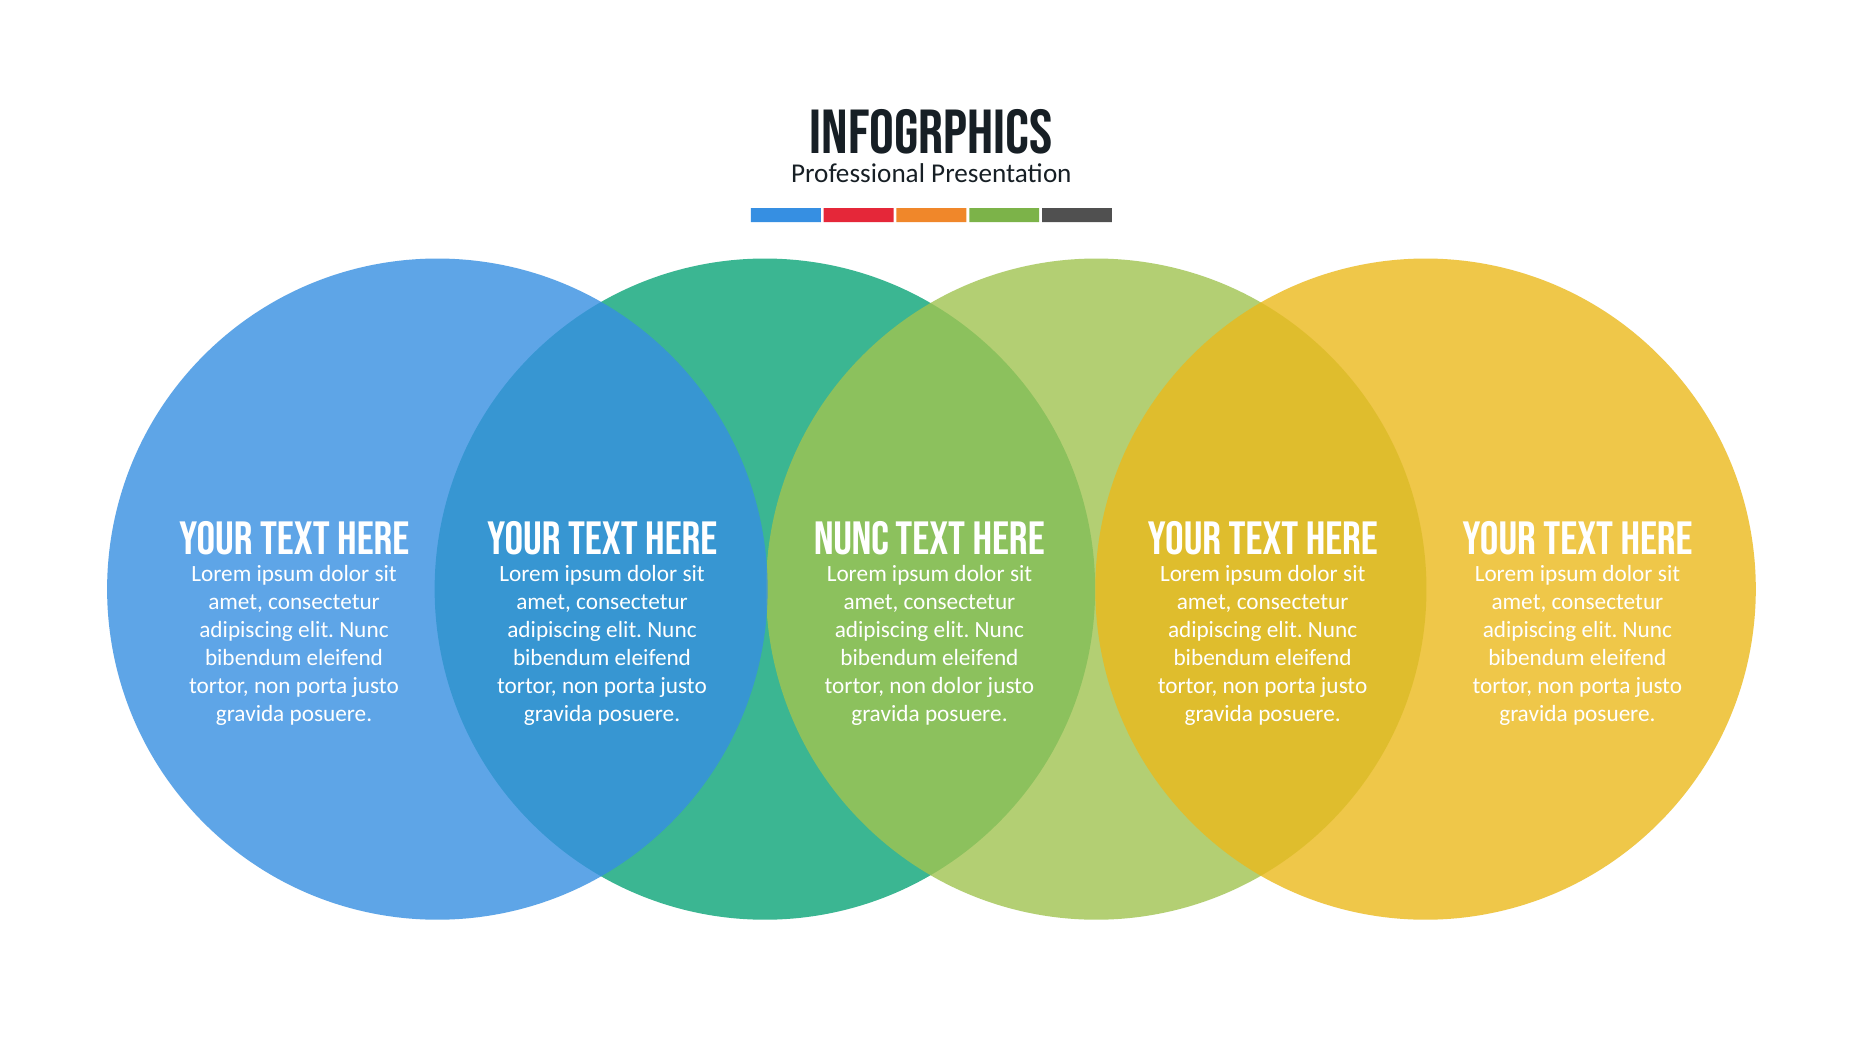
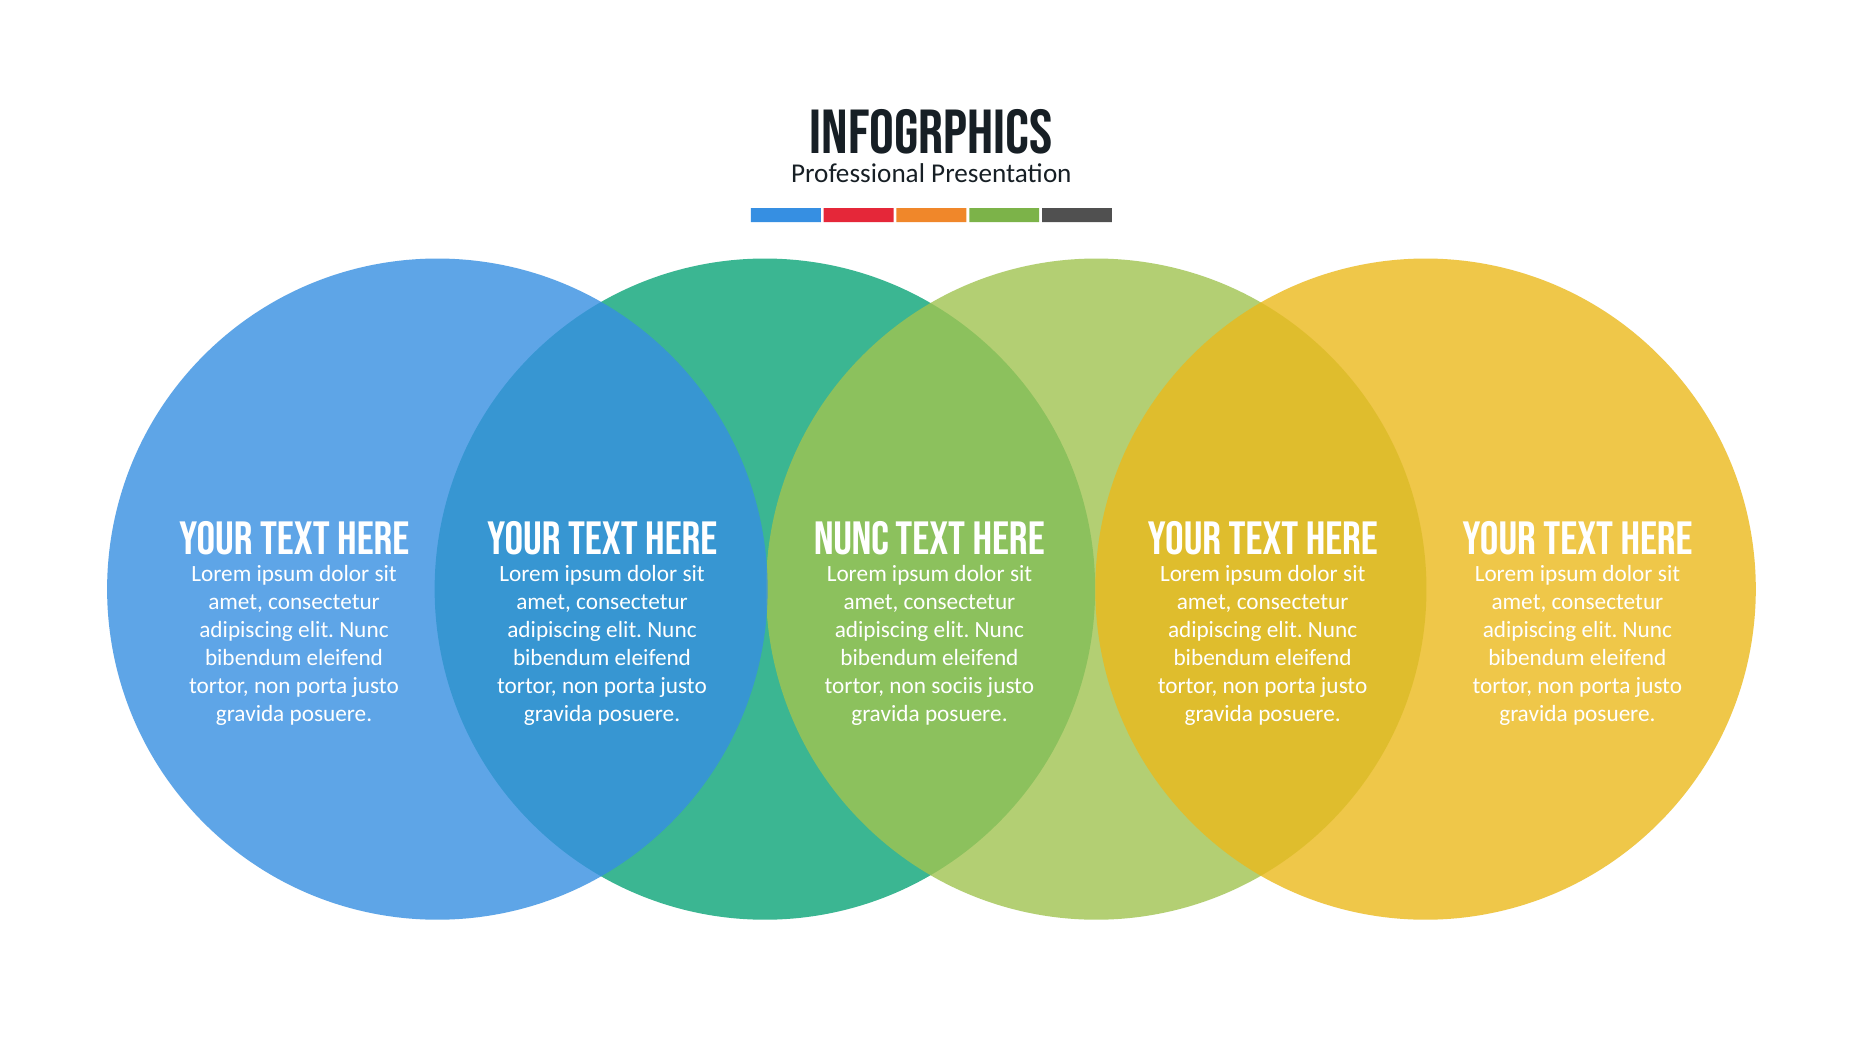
non dolor: dolor -> sociis (957, 686)
